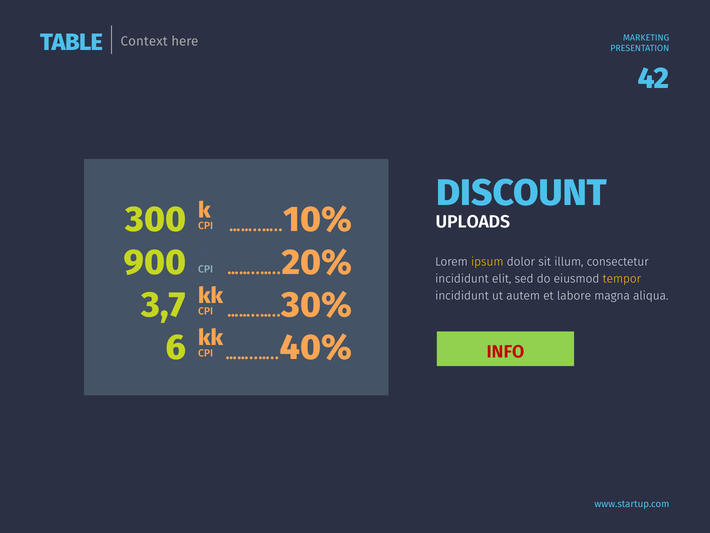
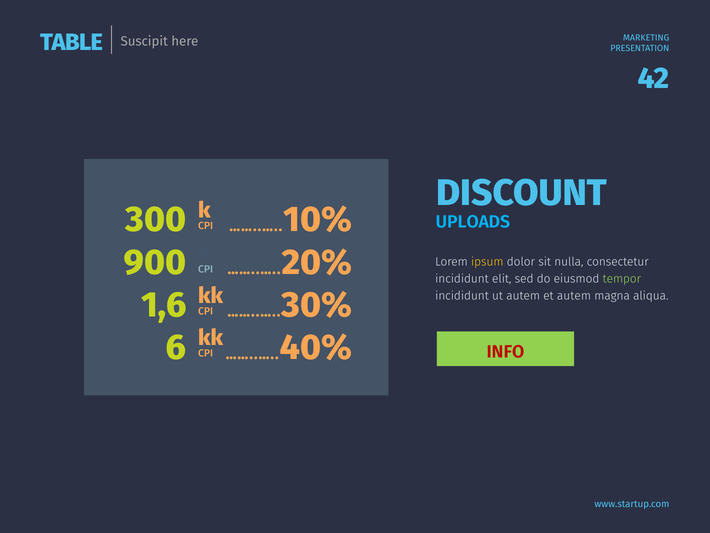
Context: Context -> Suscipit (144, 42)
UPLOADS colour: white -> light blue (473, 222)
illum: illum -> nulla (569, 262)
tempor colour: yellow -> light green (622, 279)
3,7: 3,7 -> 1,6 (164, 305)
et labore: labore -> autem (574, 296)
